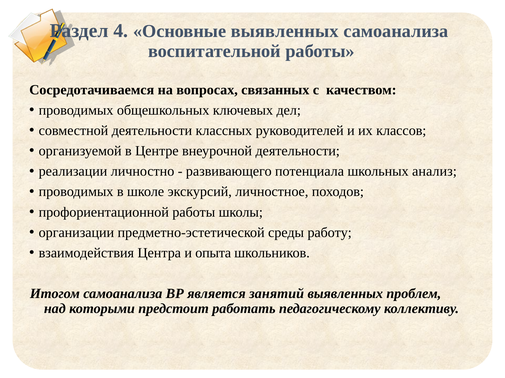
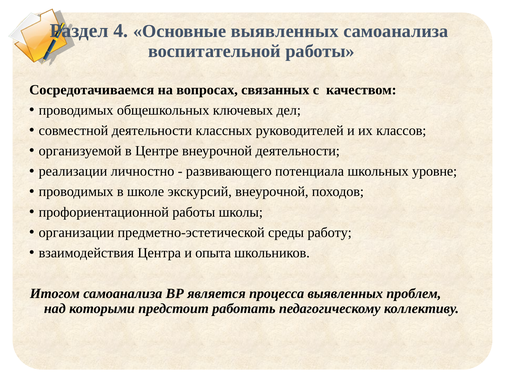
анализ: анализ -> уровне (435, 172)
экскурсий личностное: личностное -> внеурочной (272, 192)
занятий: занятий -> процесса (277, 294)
